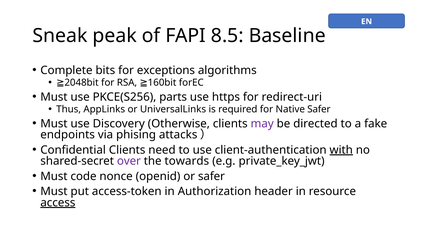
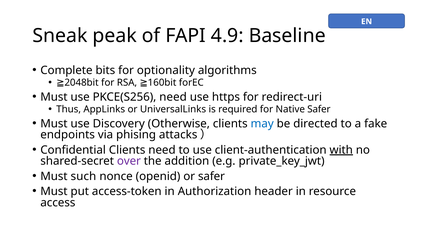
8.5: 8.5 -> 4.9 (227, 36)
exceptions: exceptions -> optionality (166, 70)
PKCE(S256 parts: parts -> need (173, 97)
may colour: purple -> blue (262, 124)
towards: towards -> addition (187, 161)
code: code -> such (83, 176)
access underline: present -> none (58, 203)
